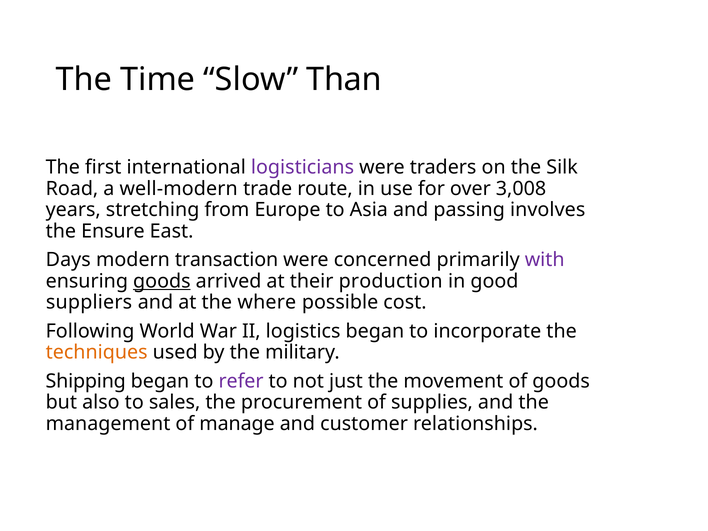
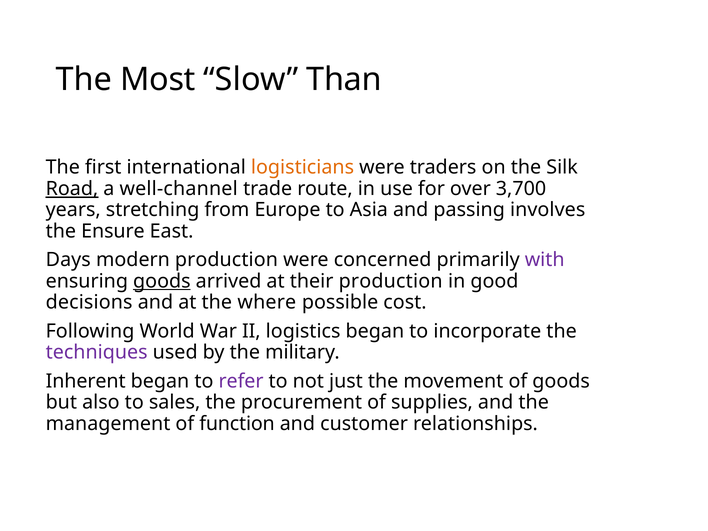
Time: Time -> Most (158, 79)
logisticians colour: purple -> orange (303, 167)
Road underline: none -> present (72, 189)
well-modern: well-modern -> well-channel (179, 189)
3,008: 3,008 -> 3,700 (521, 189)
modern transaction: transaction -> production (226, 260)
suppliers: suppliers -> decisions (89, 302)
techniques colour: orange -> purple (97, 352)
Shipping: Shipping -> Inherent (86, 381)
manage: manage -> function (237, 424)
